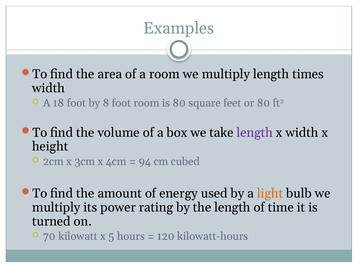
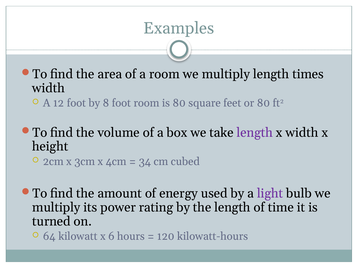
18: 18 -> 12 (58, 103)
94: 94 -> 34 (145, 162)
light colour: orange -> purple (270, 194)
70: 70 -> 64 (49, 237)
5: 5 -> 6 (111, 237)
